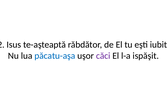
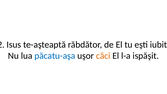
căci colour: purple -> orange (103, 56)
